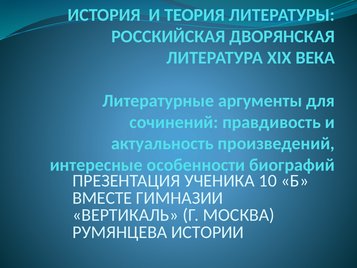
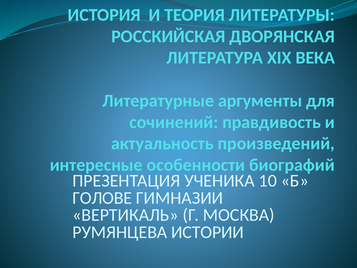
ВМЕСТЕ: ВМЕСТЕ -> ГОЛОВЕ (102, 198)
